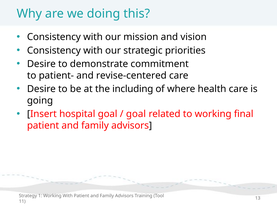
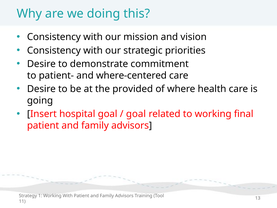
revise-centered: revise-centered -> where-centered (131, 75)
including: including -> provided (133, 89)
